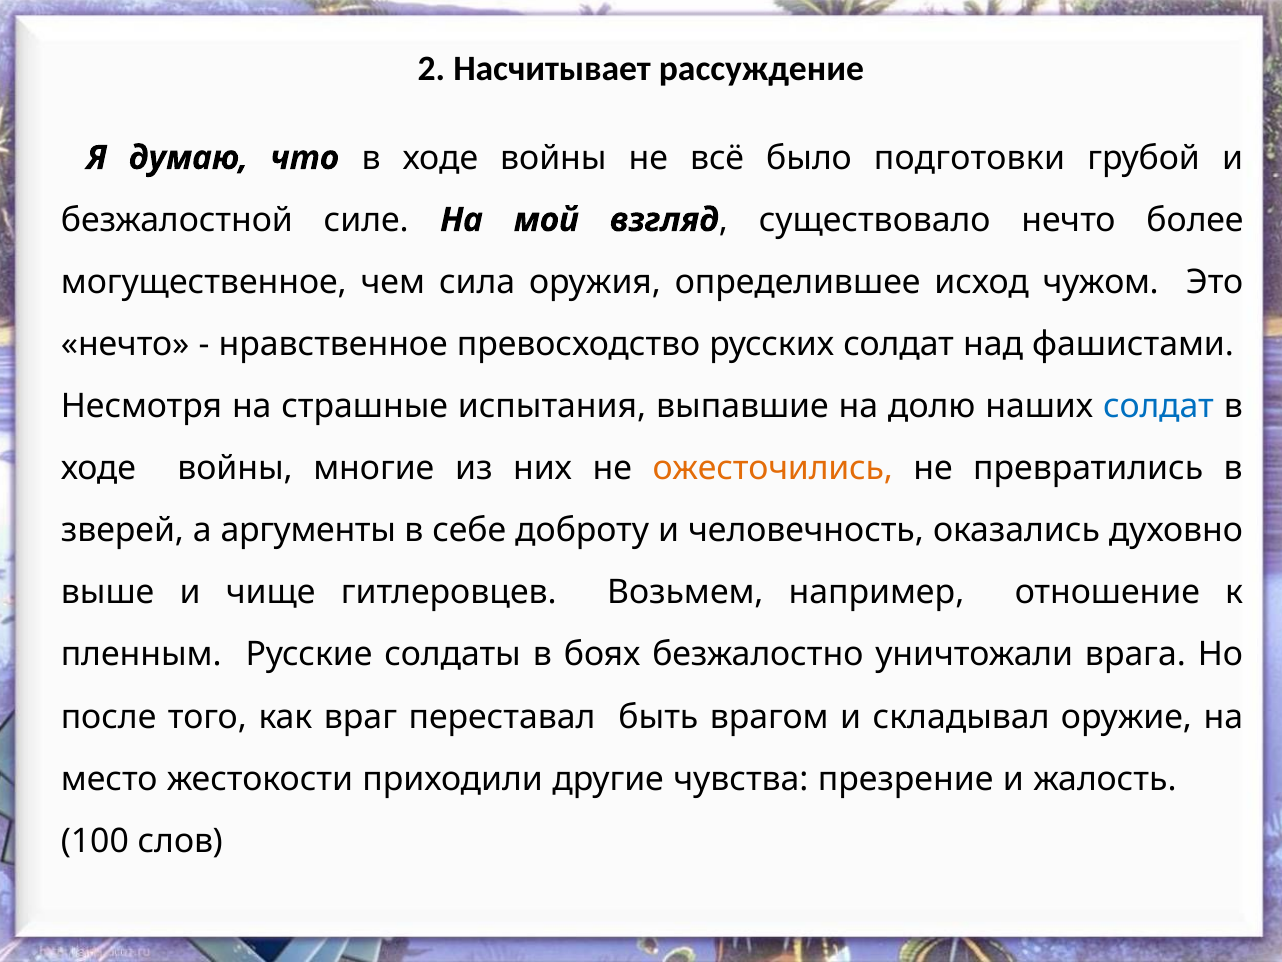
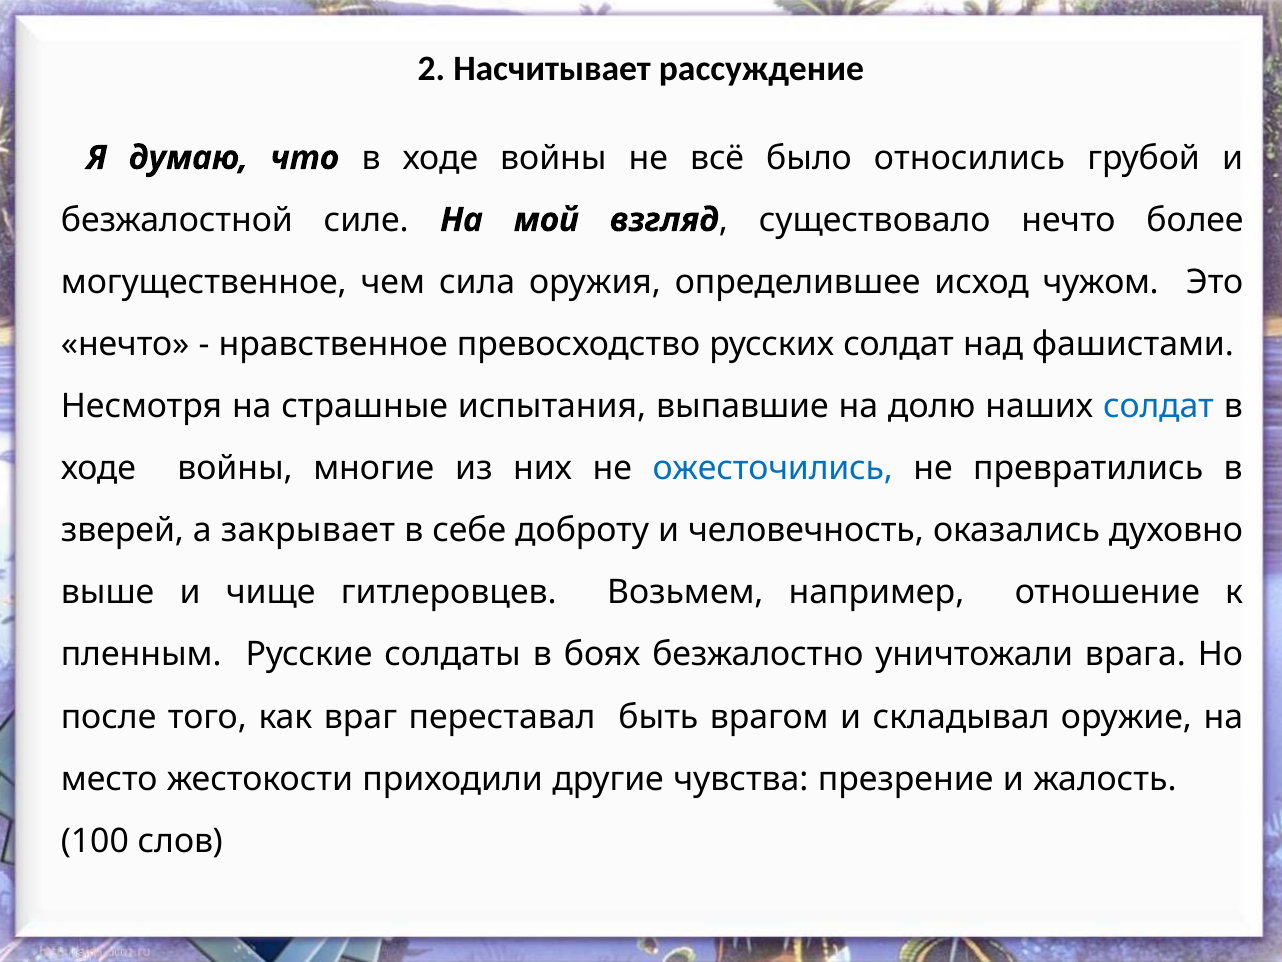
подготовки: подготовки -> относились (969, 158)
ожесточились colour: orange -> blue (773, 468)
аргументы: аргументы -> закрывает (308, 530)
